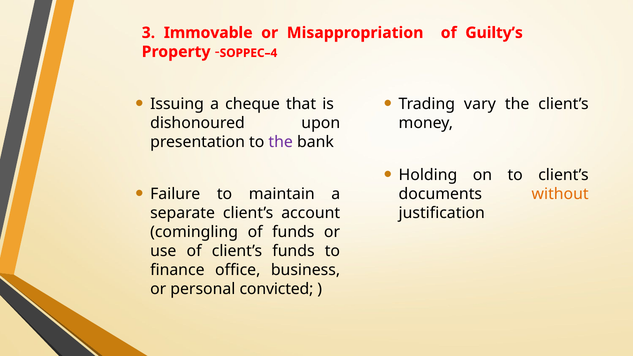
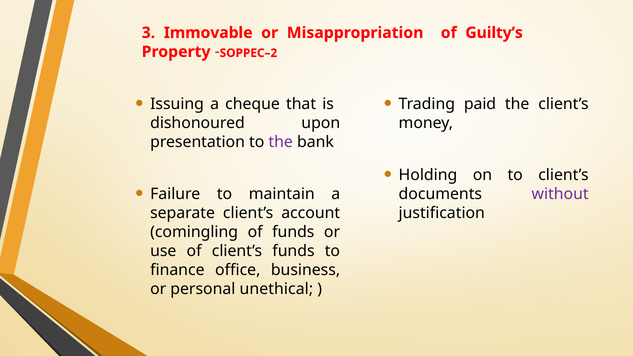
SOPPEC–4: SOPPEC–4 -> SOPPEC–2 (248, 53)
vary: vary -> paid (480, 104)
without colour: orange -> purple (560, 194)
convicted: convicted -> unethical (276, 289)
